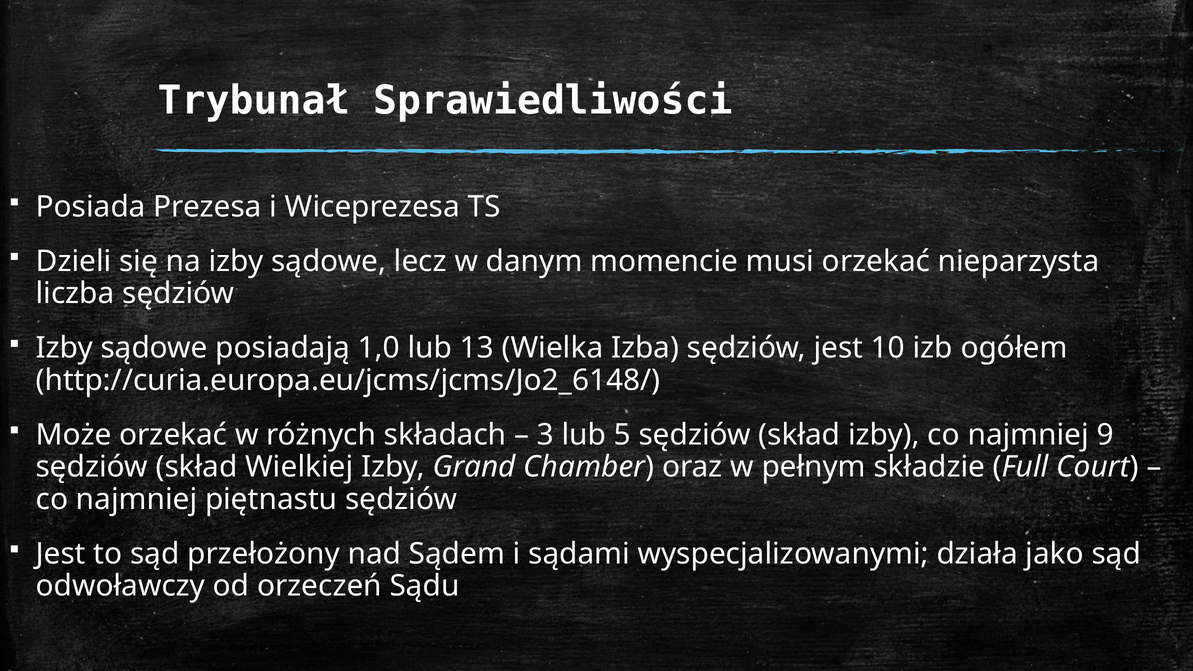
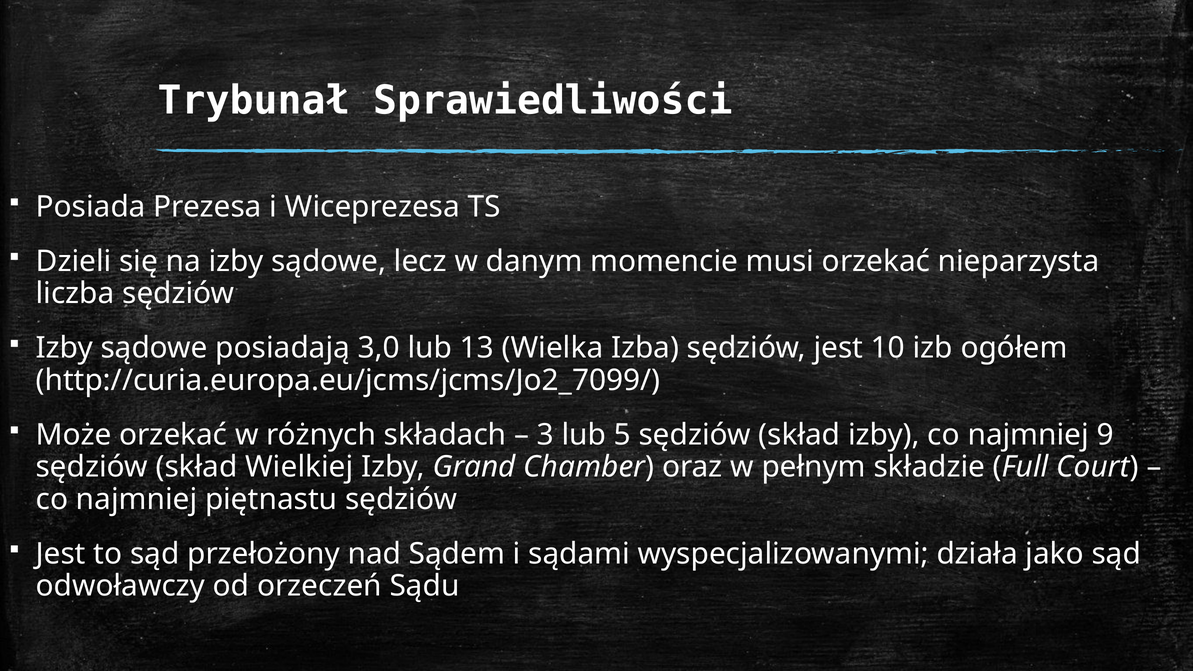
1,0: 1,0 -> 3,0 (379, 348)
http://curia.europa.eu/jcms/jcms/Jo2_6148/: http://curia.europa.eu/jcms/jcms/Jo2_6148/ -> http://curia.europa.eu/jcms/jcms/Jo2_7099/ (348, 380)
